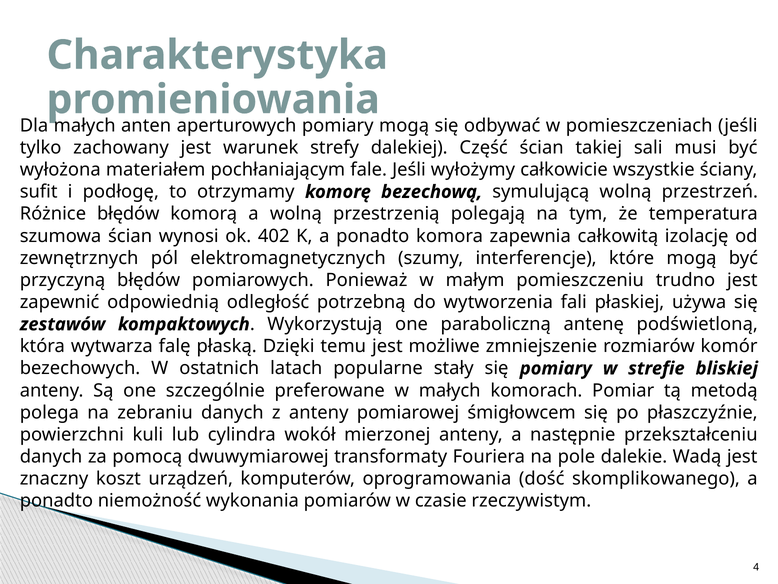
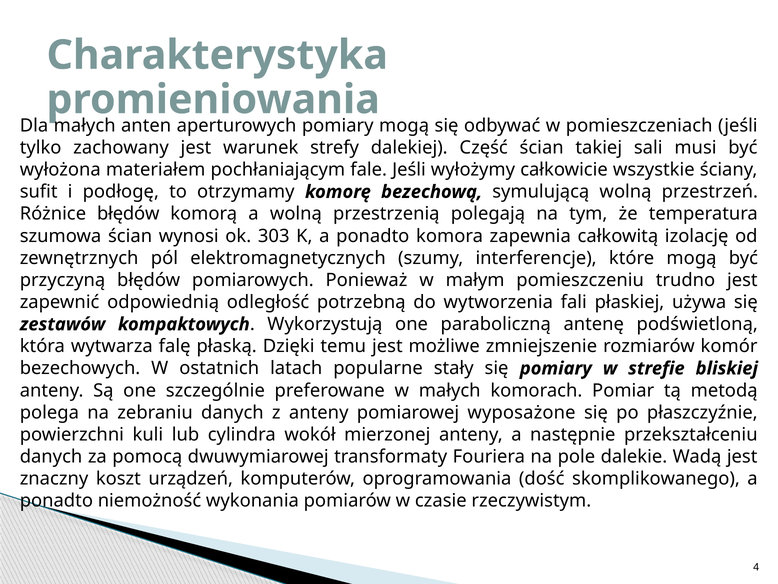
402: 402 -> 303 (274, 236)
śmigłowcem: śmigłowcem -> wyposażone (521, 412)
